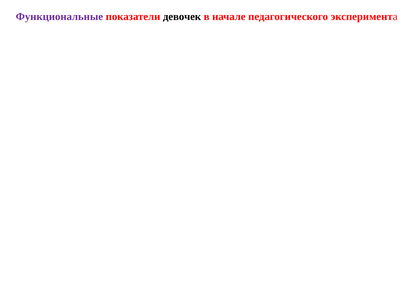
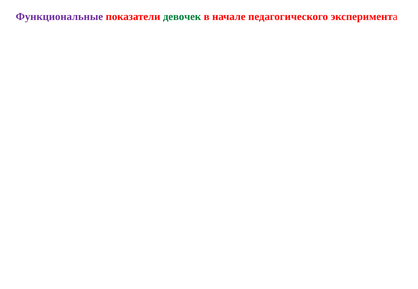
девочек colour: black -> green (182, 17)
